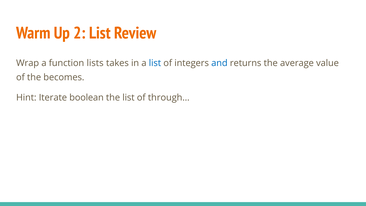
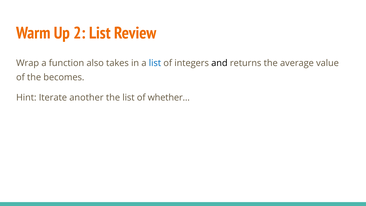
lists: lists -> also (95, 63)
and colour: blue -> black (219, 63)
boolean: boolean -> another (86, 98)
through…: through… -> whether… (169, 98)
